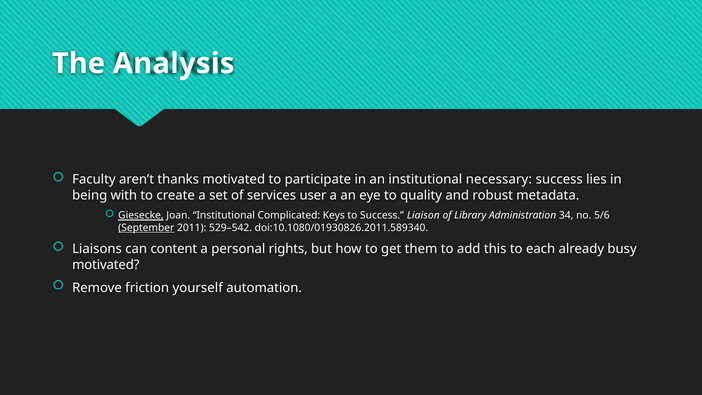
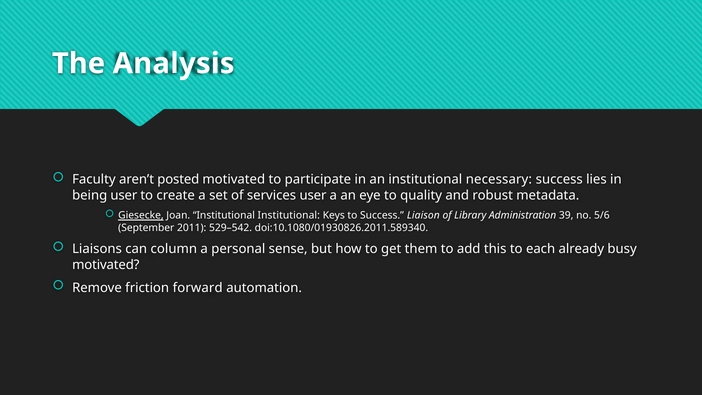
thanks: thanks -> posted (178, 179)
being with: with -> user (124, 195)
Institutional Complicated: Complicated -> Institutional (289, 215)
34: 34 -> 39 (566, 215)
September underline: present -> none (146, 228)
content: content -> column (174, 249)
rights: rights -> sense (288, 249)
yourself: yourself -> forward (198, 288)
